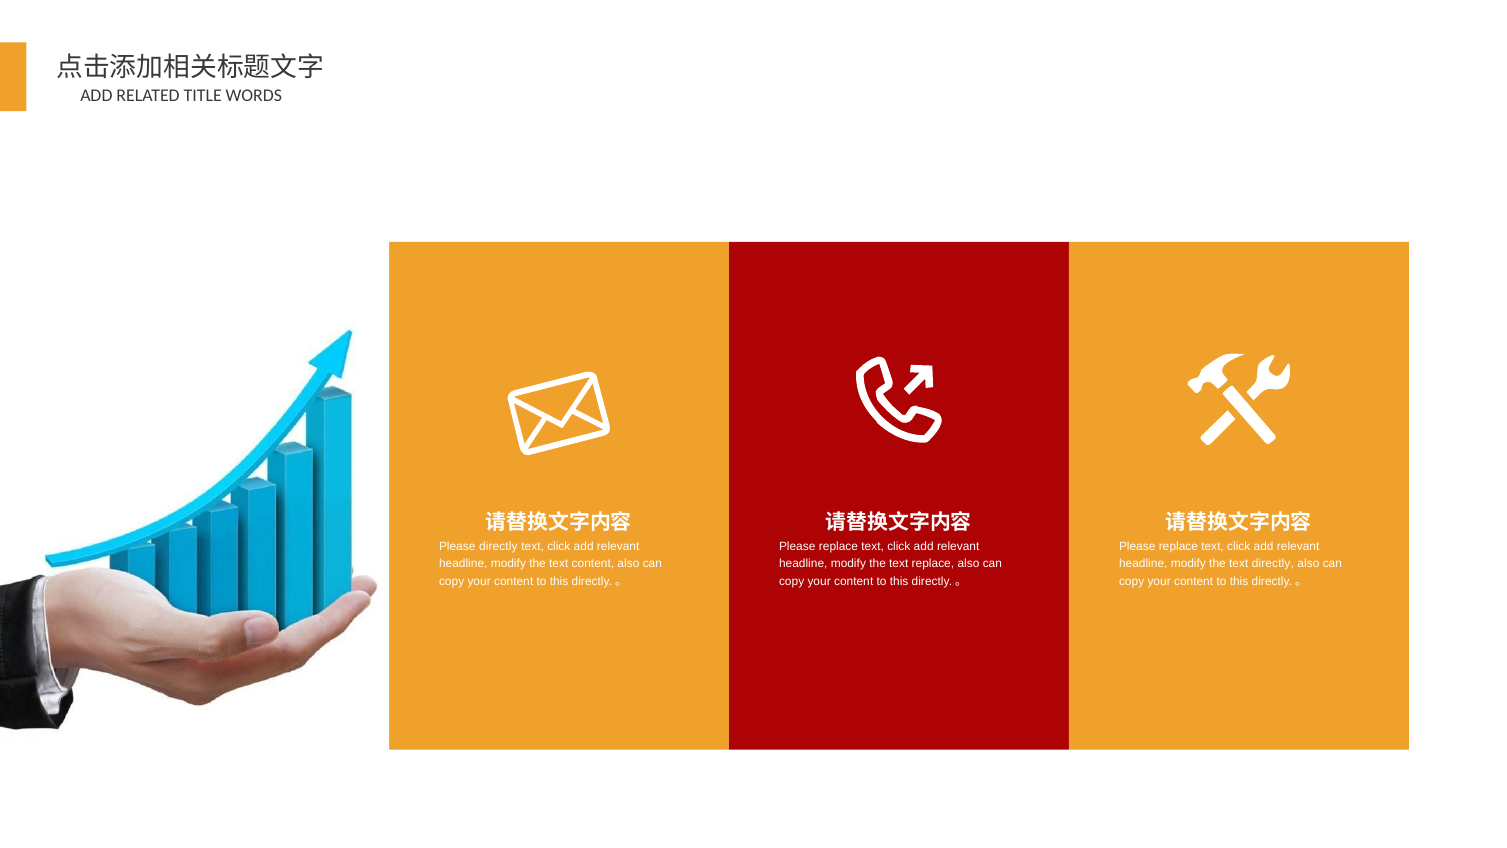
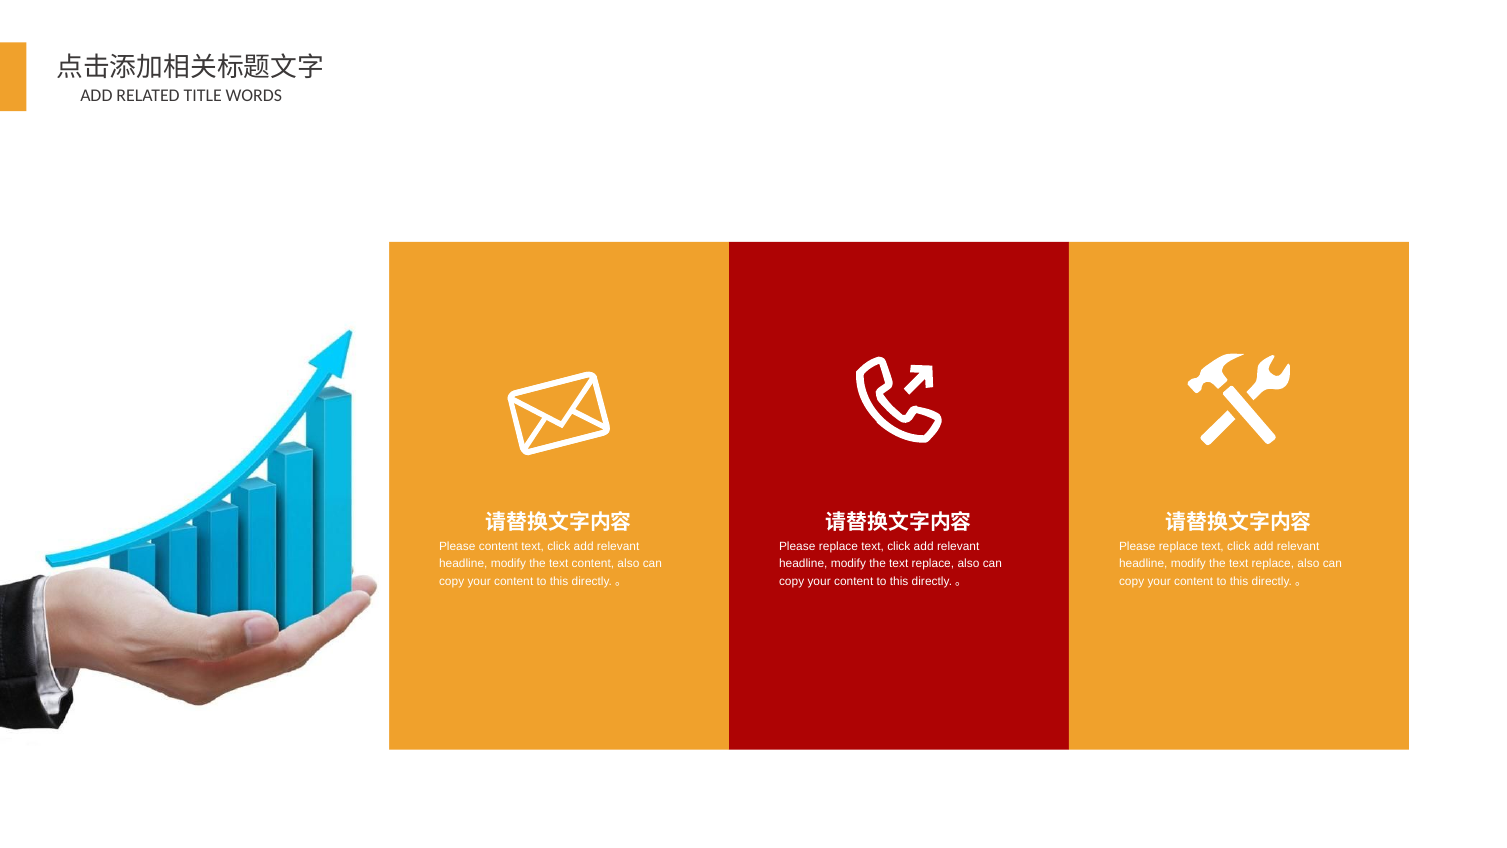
Please directly: directly -> content (498, 547)
directly: directly -> replace (1273, 564)
